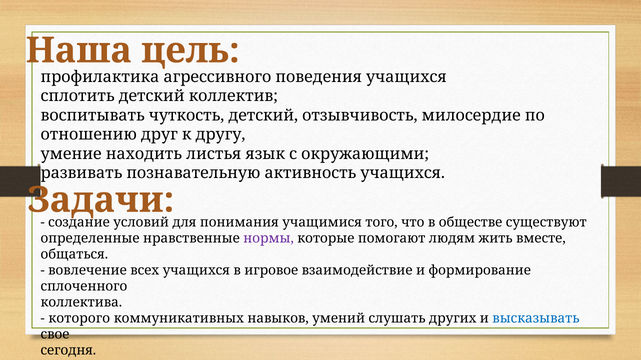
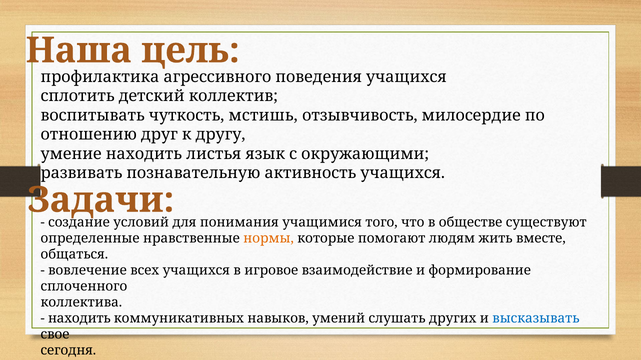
чуткость детский: детский -> мстишь (263, 116)
нормы colour: purple -> orange (269, 239)
которого: которого -> находить (79, 319)
